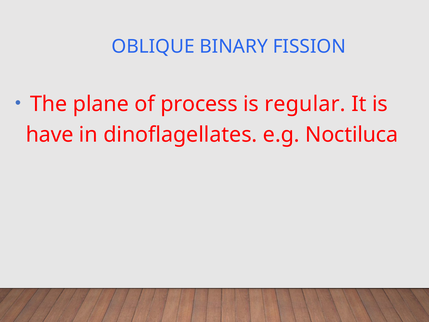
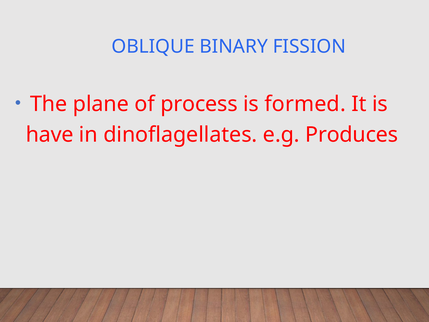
regular: regular -> formed (305, 104)
Noctiluca: Noctiluca -> Produces (352, 135)
